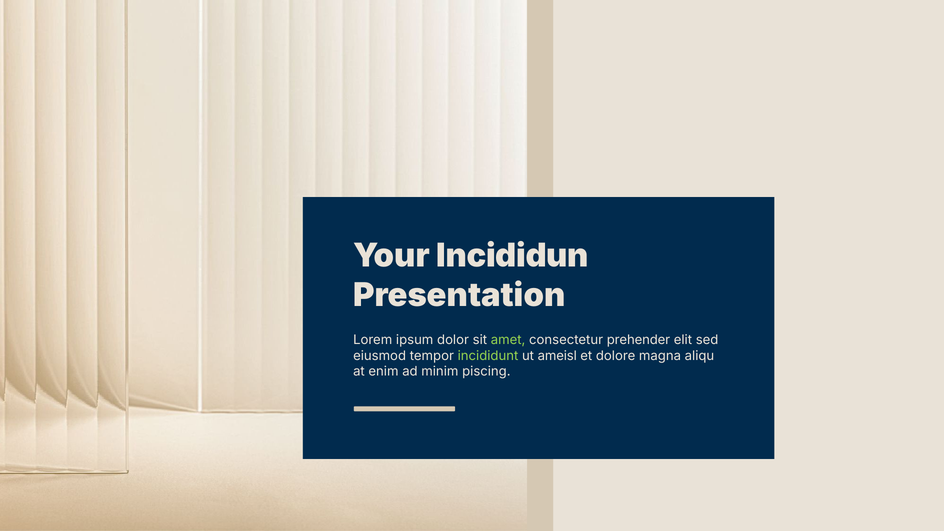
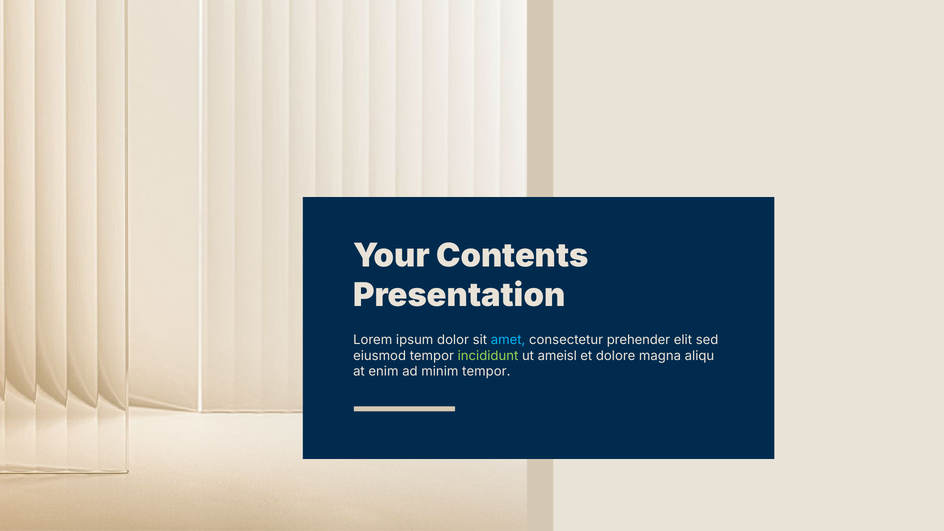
Incididun: Incididun -> Contents (512, 256)
amet colour: light green -> light blue (508, 340)
minim piscing: piscing -> tempor (486, 371)
